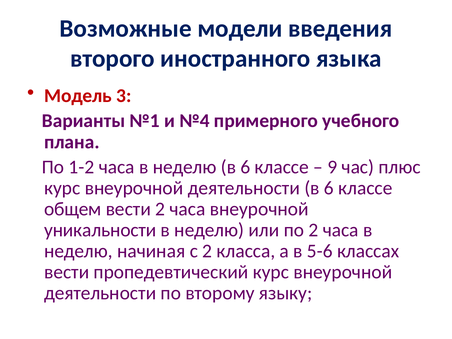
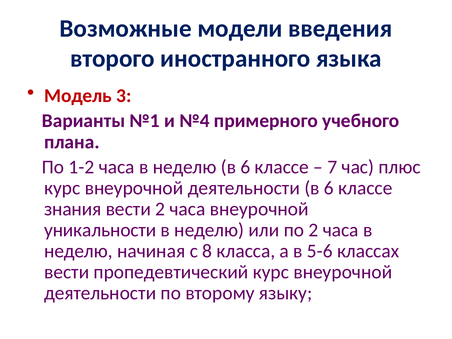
9: 9 -> 7 (332, 167)
общем: общем -> знания (73, 209)
с 2: 2 -> 8 (207, 251)
